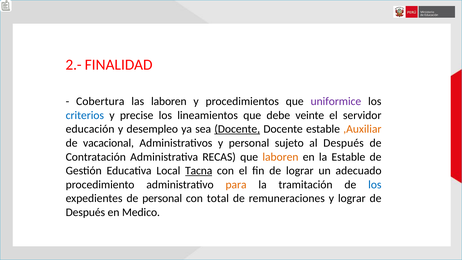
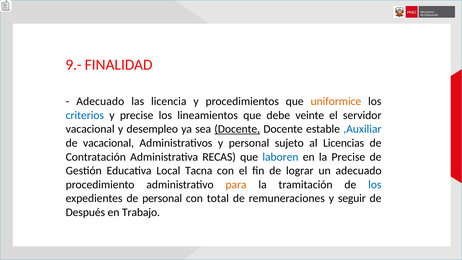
2.-: 2.- -> 9.- (74, 65)
Cobertura: Cobertura -> Adecuado (100, 101)
las laboren: laboren -> licencia (169, 101)
uniformice colour: purple -> orange (336, 101)
educación: educación -> vacacional (90, 129)
,Auxiliar colour: orange -> blue (362, 129)
al Después: Después -> Licencias (344, 143)
laboren colour: orange -> blue (280, 157)
la Estable: Estable -> Precise (348, 157)
Tacna underline: present -> none (199, 171)
y lograr: lograr -> seguir (352, 198)
Medico: Medico -> Trabajo (141, 212)
